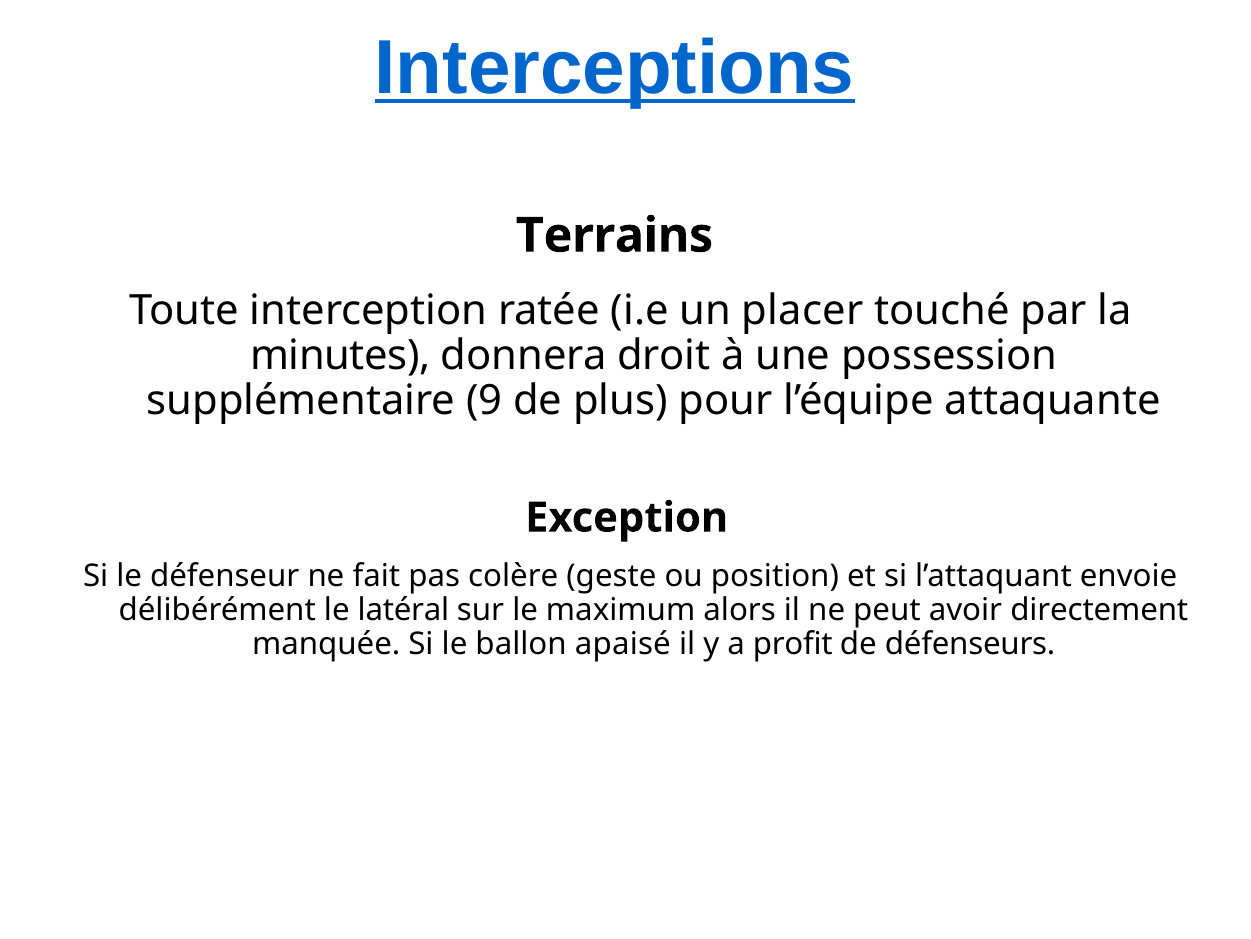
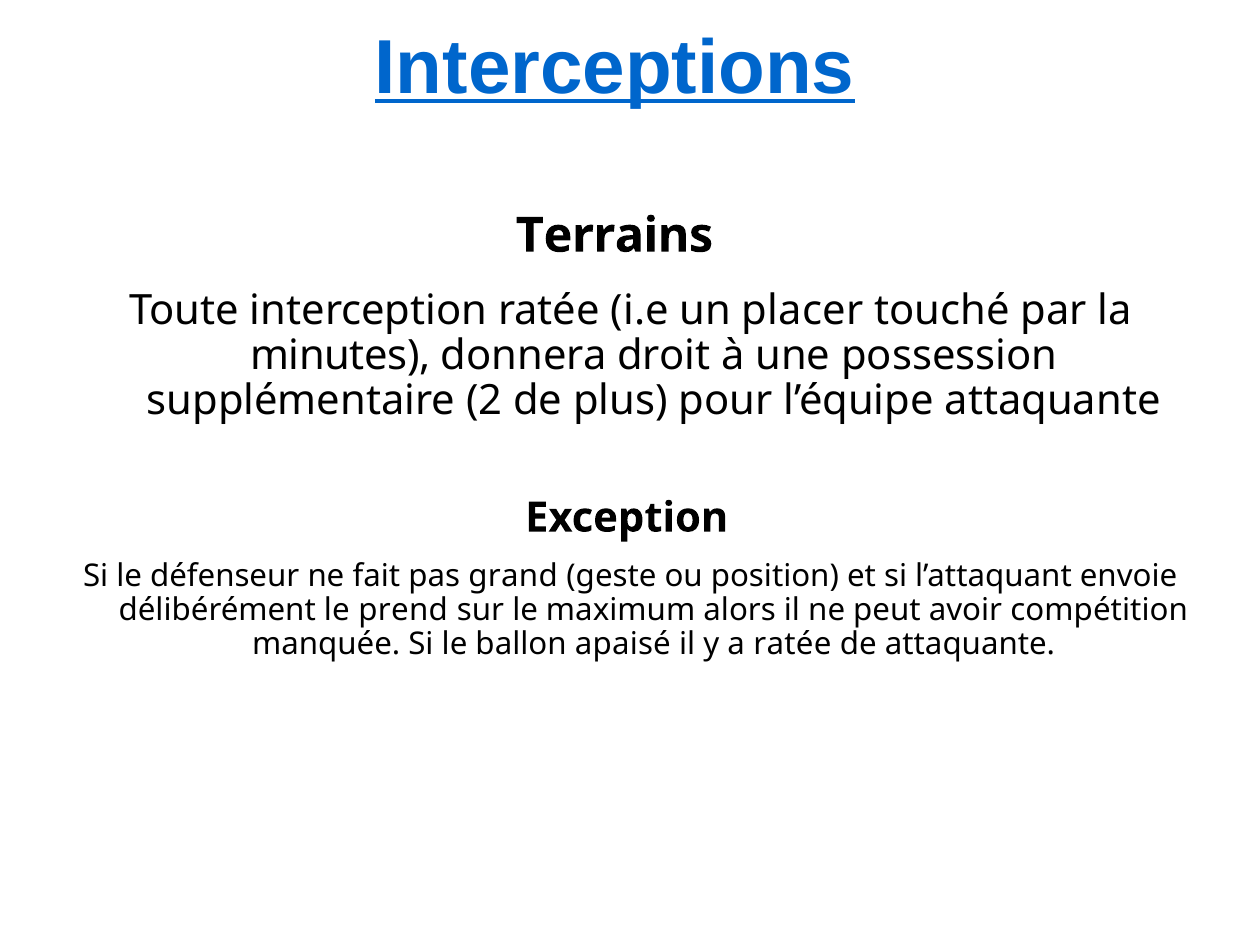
9: 9 -> 2 (484, 400)
colère: colère -> grand (513, 576)
latéral: latéral -> prend (403, 610)
directement: directement -> compétition (1099, 610)
a profit: profit -> ratée (792, 643)
de défenseurs: défenseurs -> attaquante (970, 643)
